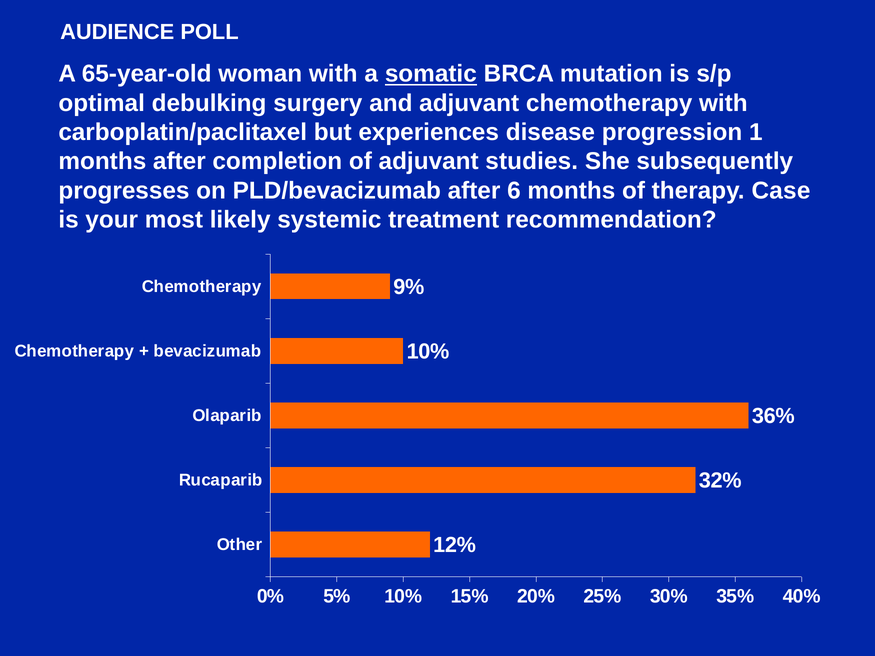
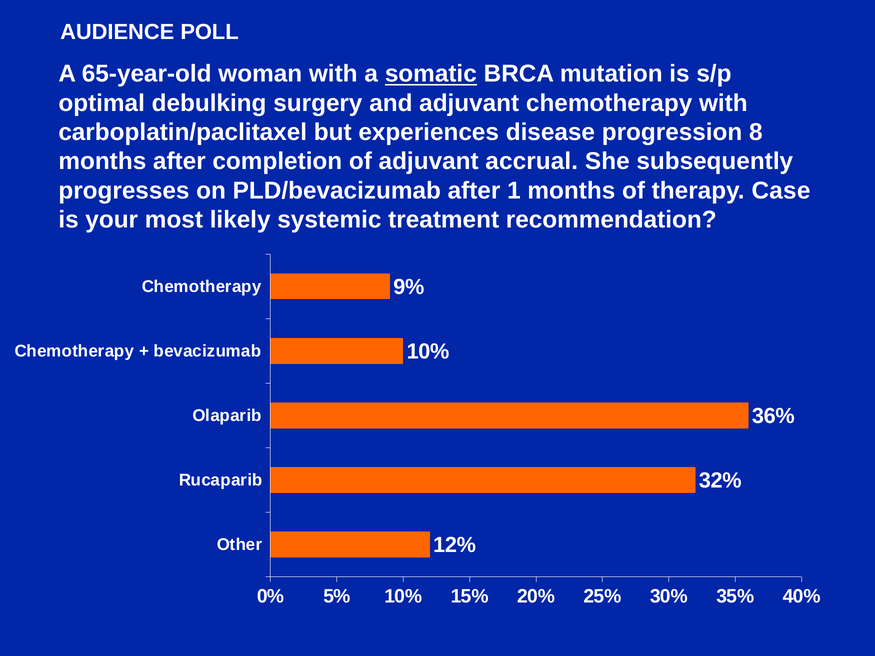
1: 1 -> 8 (756, 132)
studies: studies -> accrual (532, 161)
6: 6 -> 1 (514, 191)
